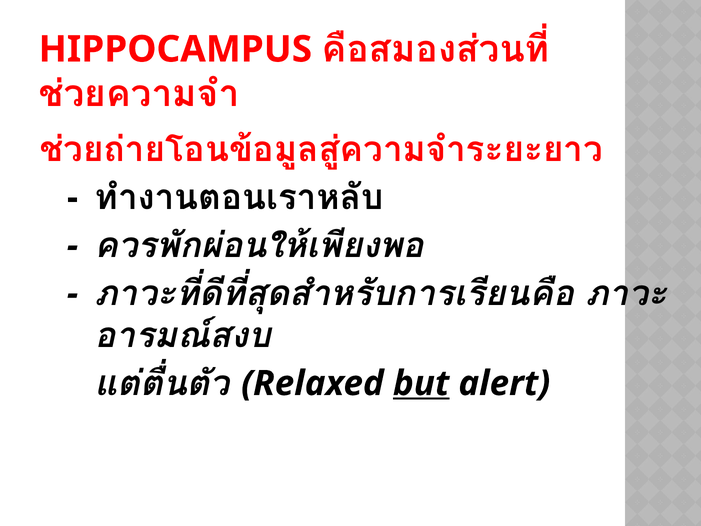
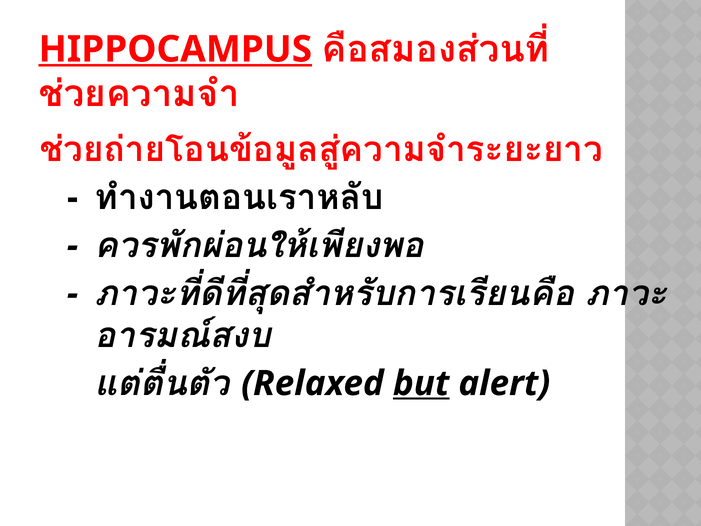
HIPPOCAMPUS underline: none -> present (175, 49)
